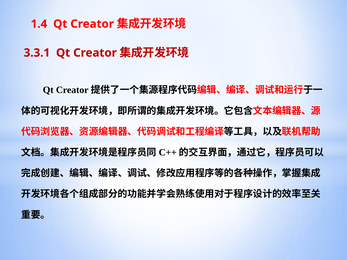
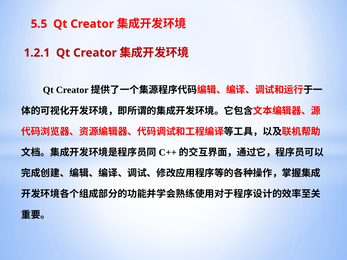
1.4: 1.4 -> 5.5 (39, 24)
3.3.1: 3.3.1 -> 1.2.1 (37, 53)
